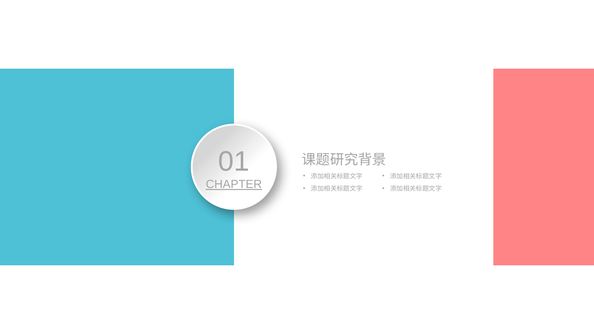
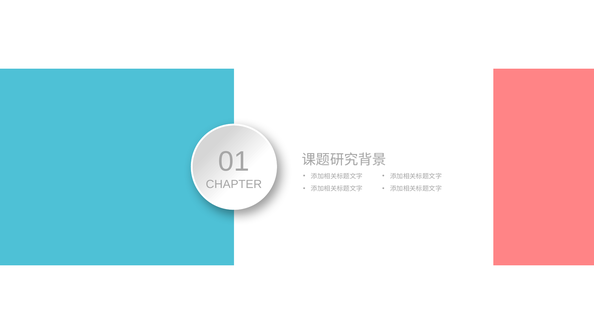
CHAPTER underline: present -> none (234, 185)
